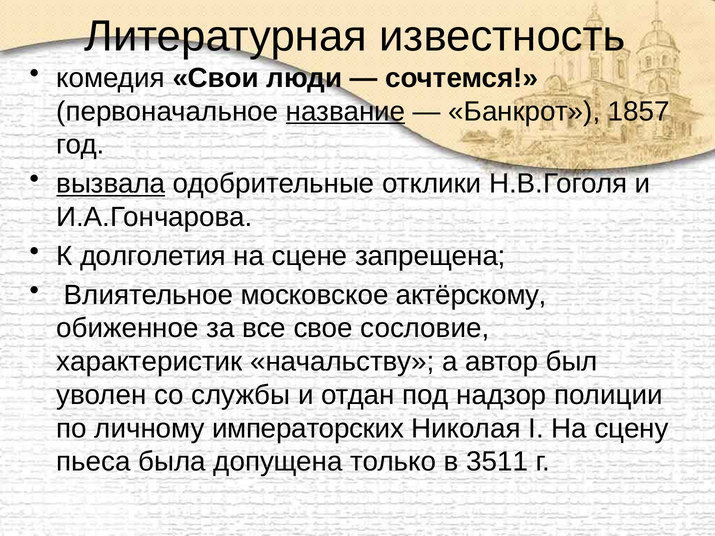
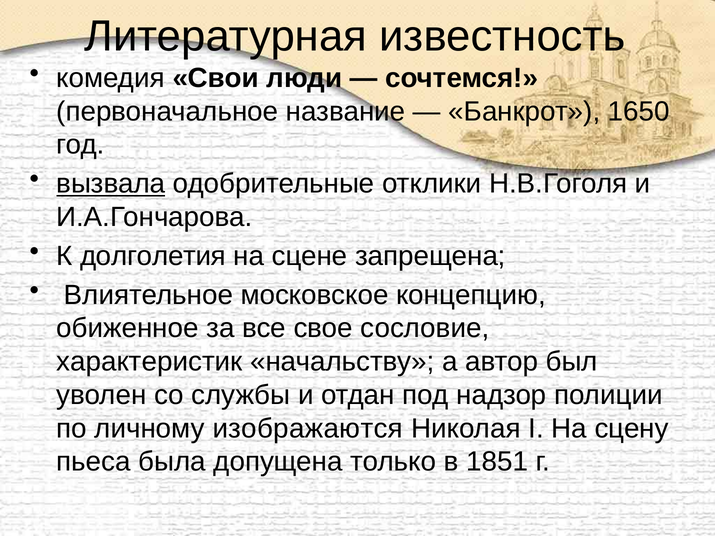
название underline: present -> none (346, 111)
1857: 1857 -> 1650 (639, 111)
актёрскому: актёрскому -> концепцию (471, 295)
императорских: императорских -> изображаются (308, 429)
3511: 3511 -> 1851 (497, 462)
